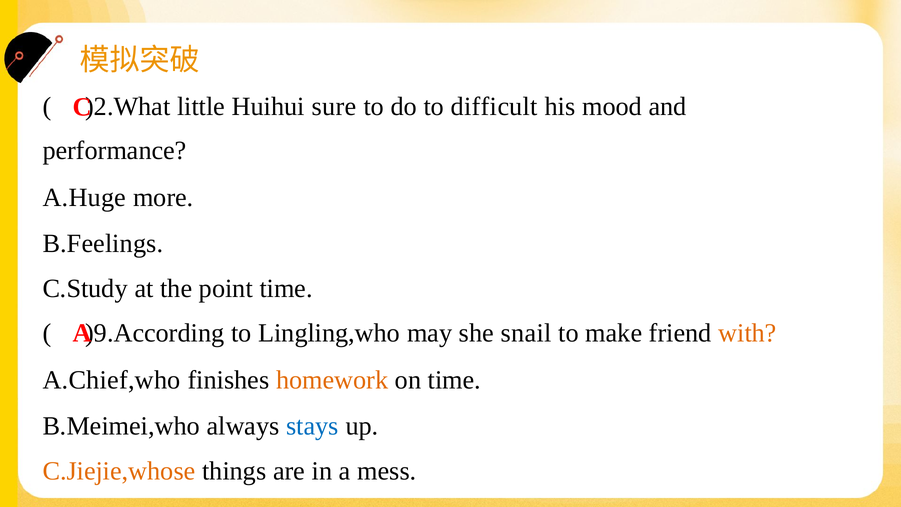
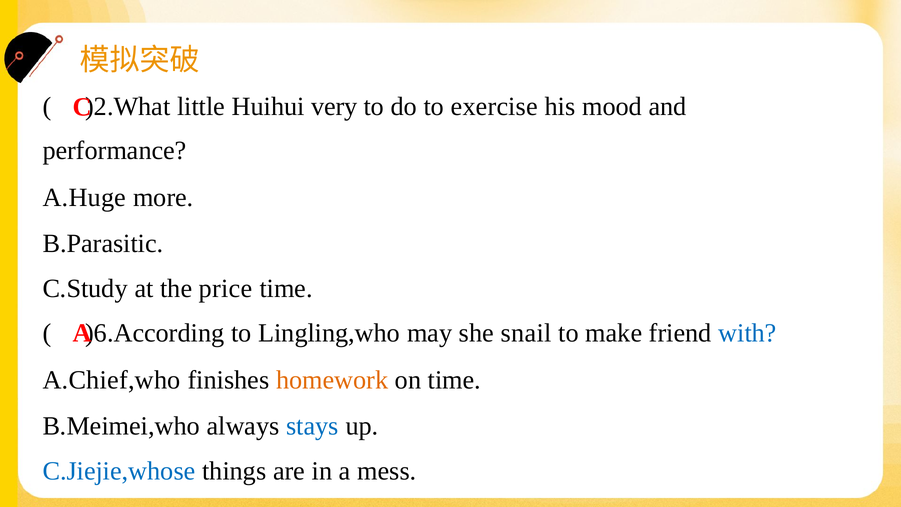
sure: sure -> very (334, 106)
difficult: difficult -> exercise (494, 106)
B.Feelings: B.Feelings -> B.Parasitic (103, 244)
point: point -> price (226, 289)
)9.According: )9.According -> )6.According (155, 333)
with colour: orange -> blue (747, 333)
C.Jiejie,whose colour: orange -> blue (119, 471)
